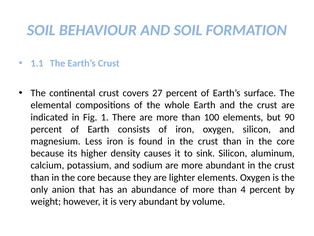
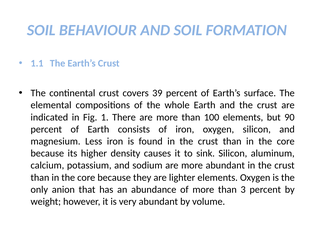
27: 27 -> 39 (157, 93)
4: 4 -> 3 (243, 189)
